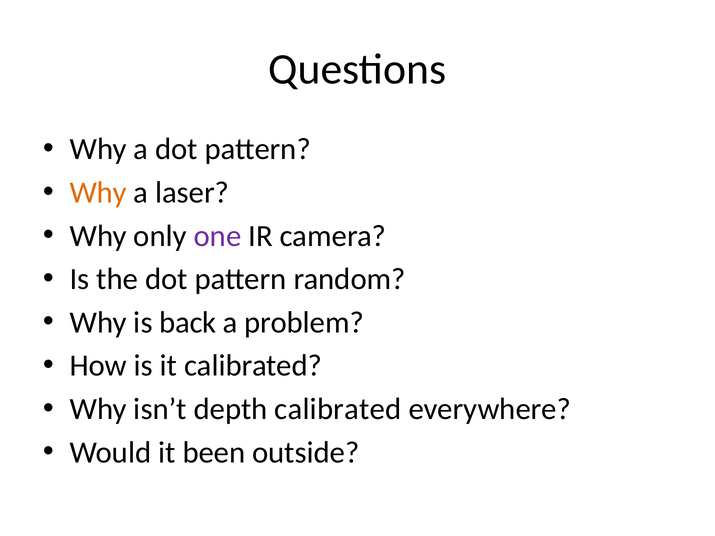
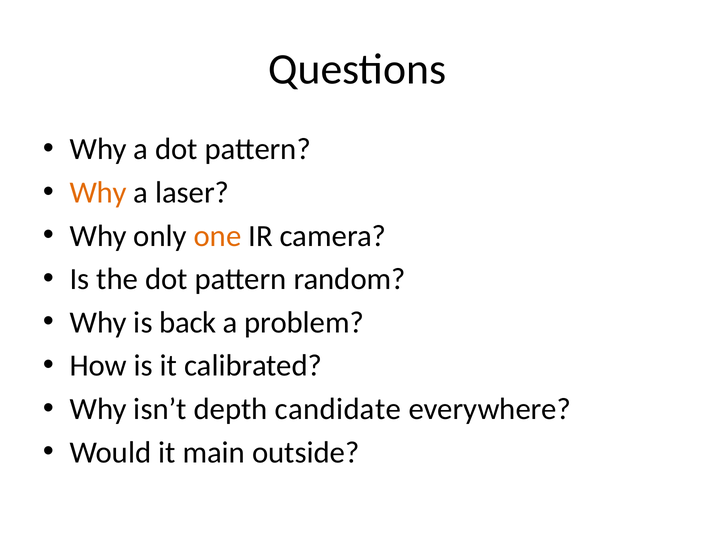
one colour: purple -> orange (218, 236)
depth calibrated: calibrated -> candidate (338, 409)
been: been -> main (214, 453)
